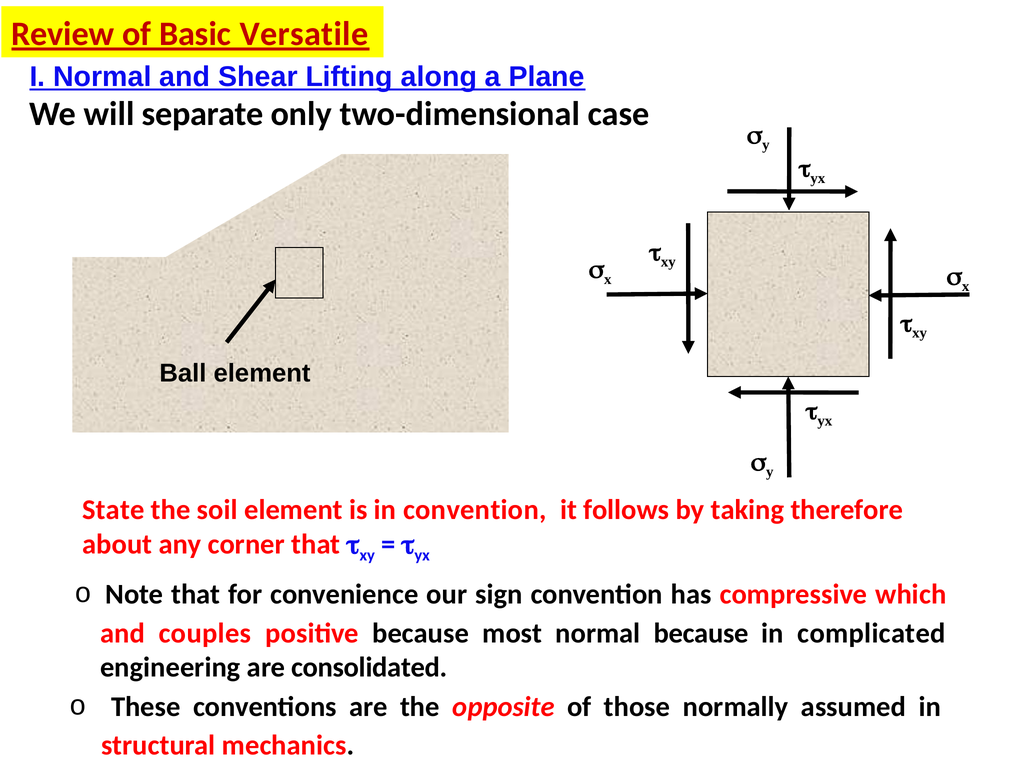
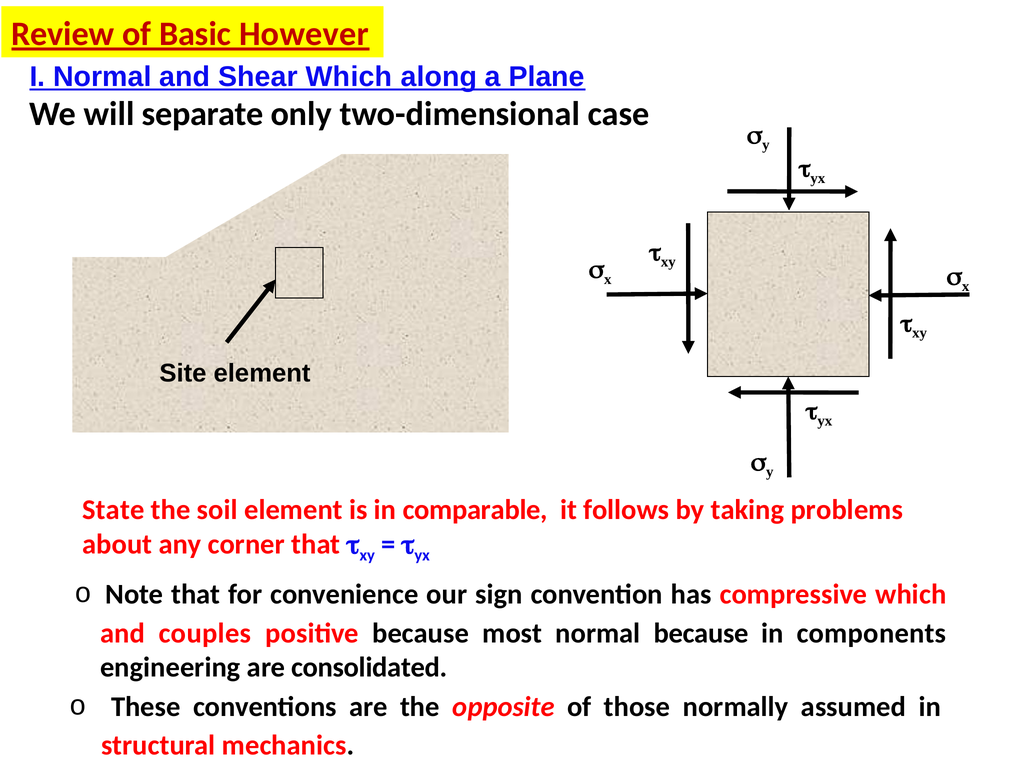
Versatile: Versatile -> However (304, 34)
Shear Lifting: Lifting -> Which (349, 77)
Ball: Ball -> Site (183, 374)
in convention: convention -> comparable (475, 510)
therefore: therefore -> problems (847, 510)
complicated: complicated -> components (871, 633)
